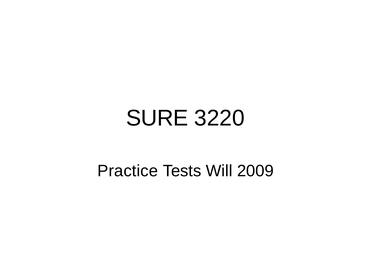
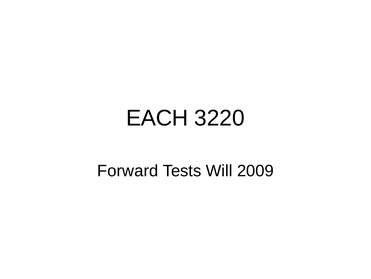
SURE: SURE -> EACH (157, 118)
Practice: Practice -> Forward (128, 171)
